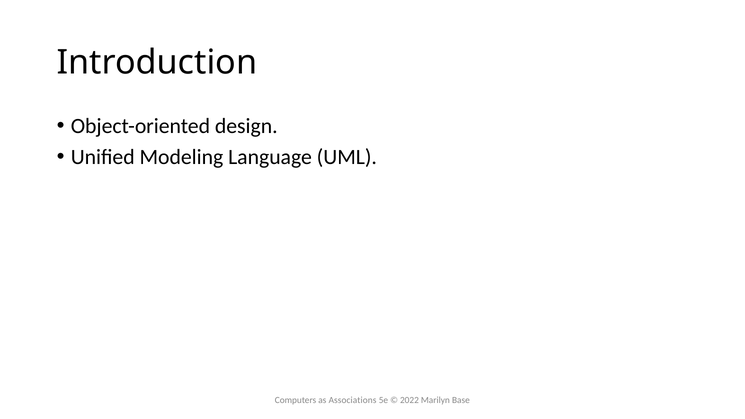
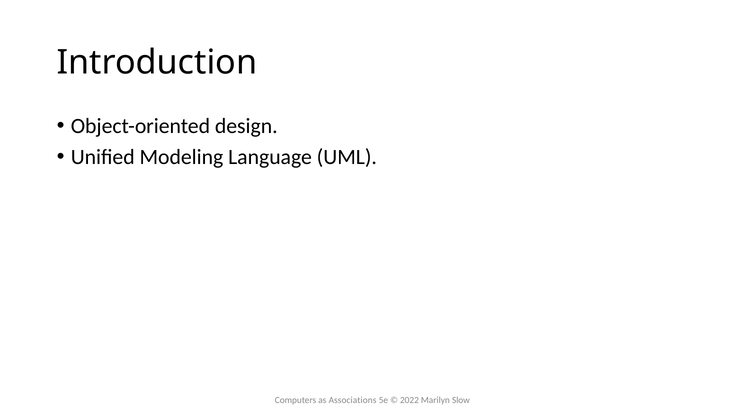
Base: Base -> Slow (461, 400)
